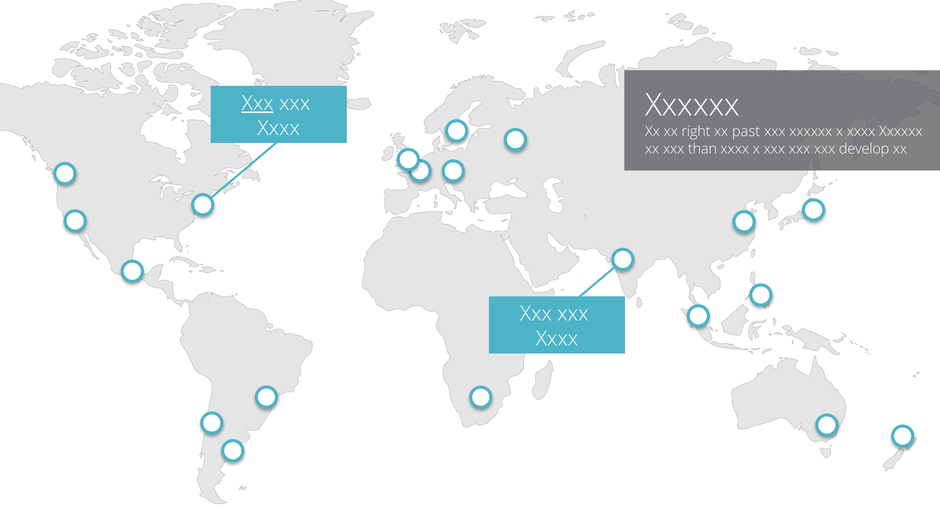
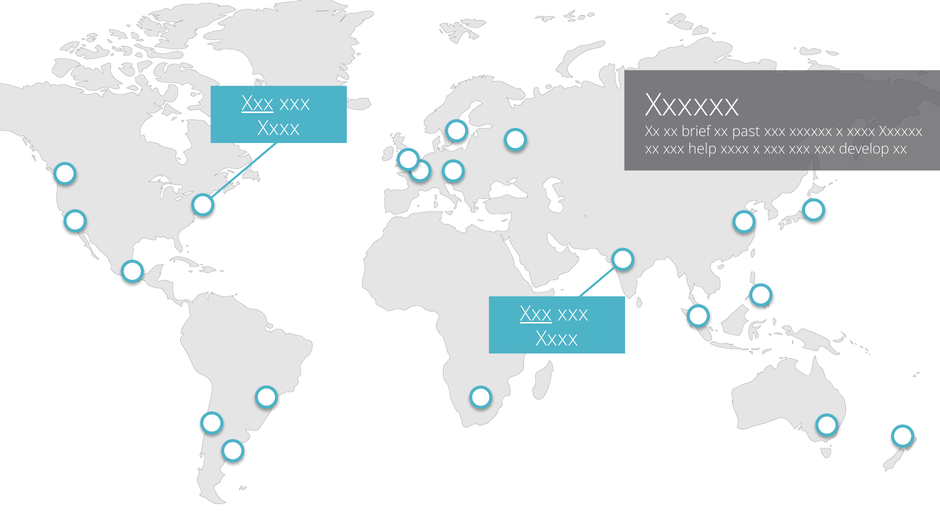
right: right -> brief (696, 131)
than: than -> help (702, 149)
Xxx underline: none -> present (536, 314)
